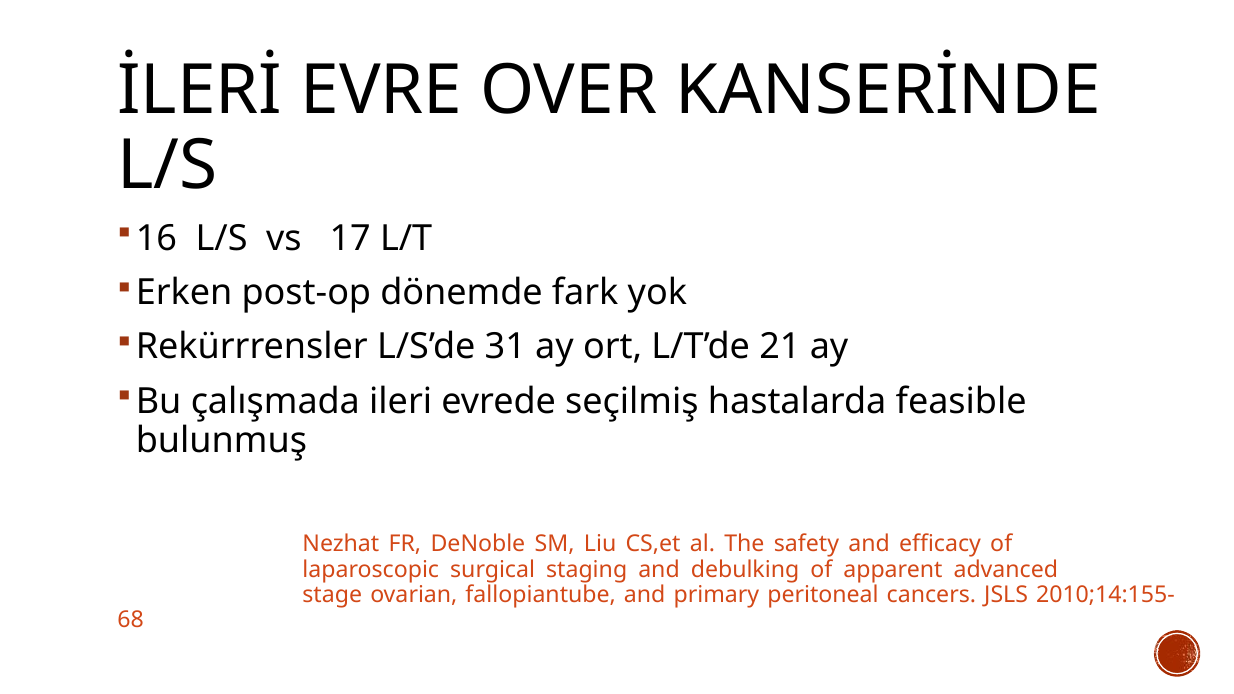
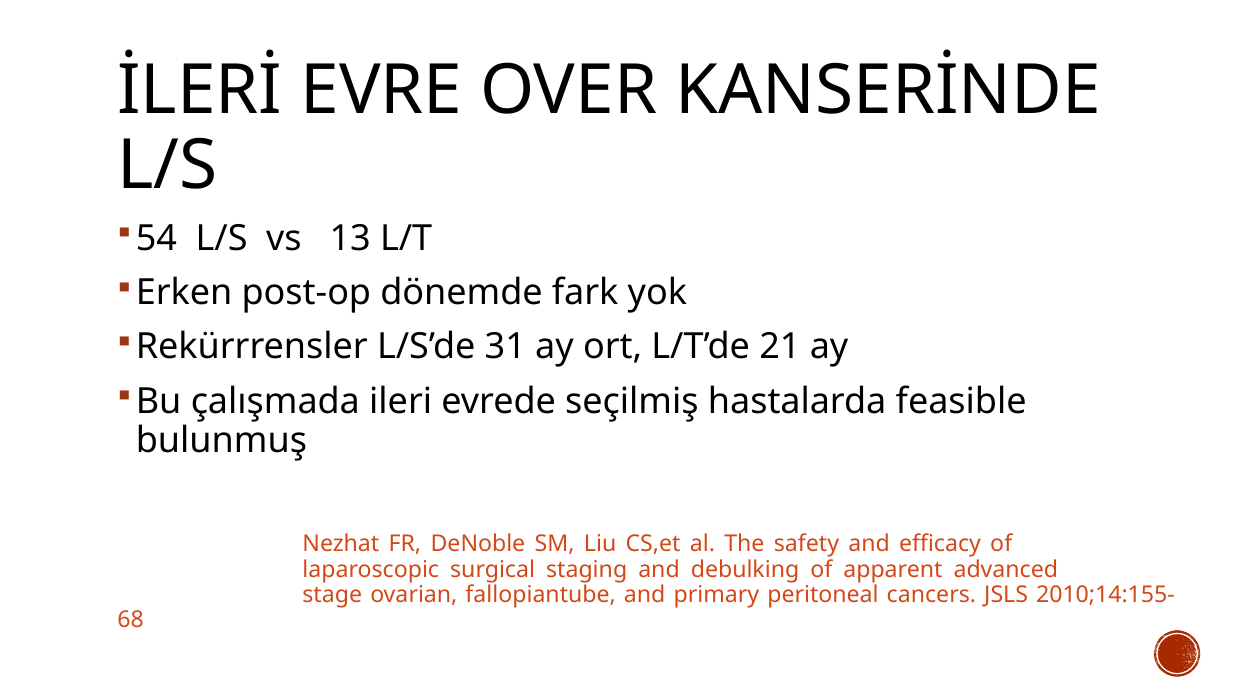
16: 16 -> 54 (156, 238)
17: 17 -> 13 (350, 238)
